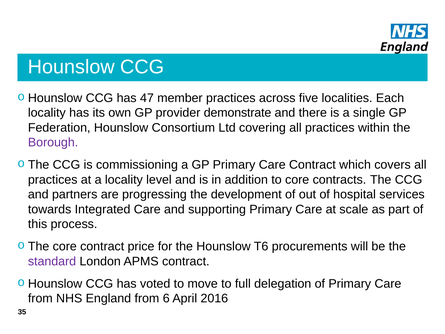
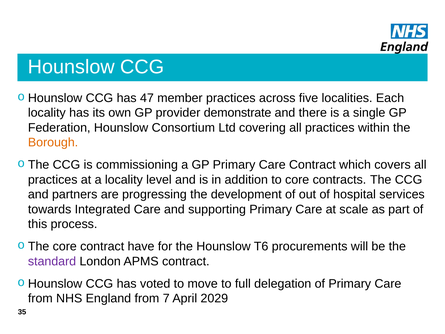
Borough colour: purple -> orange (53, 142)
price: price -> have (141, 246)
6: 6 -> 7 (166, 298)
2016: 2016 -> 2029 (214, 298)
